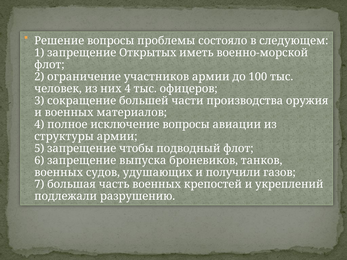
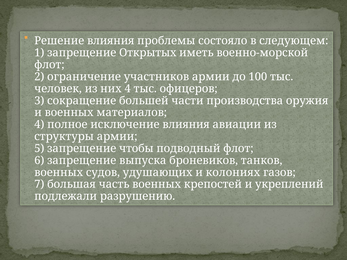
Решение вопросы: вопросы -> влияния (111, 41)
исключение вопросы: вопросы -> влияния (186, 125)
получили: получили -> колониях (233, 173)
